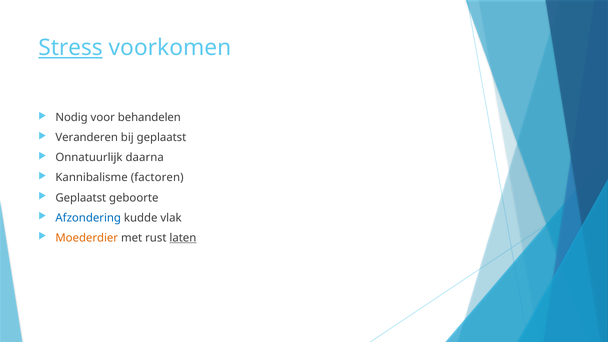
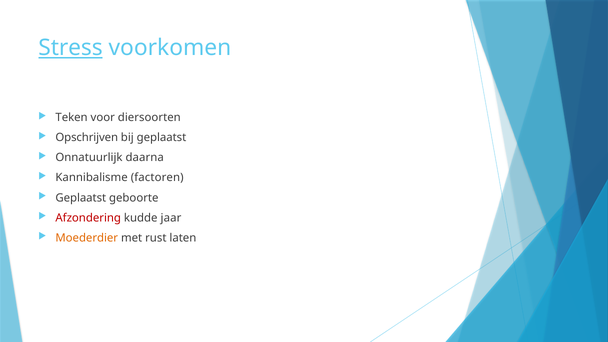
Nodig: Nodig -> Teken (72, 118)
behandelen: behandelen -> diersoorten (149, 118)
Veranderen: Veranderen -> Opschrijven (87, 138)
Afzondering colour: blue -> red (88, 218)
vlak: vlak -> jaar (171, 218)
laten underline: present -> none (183, 238)
